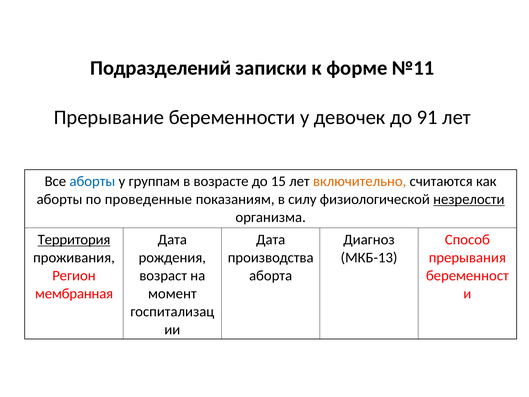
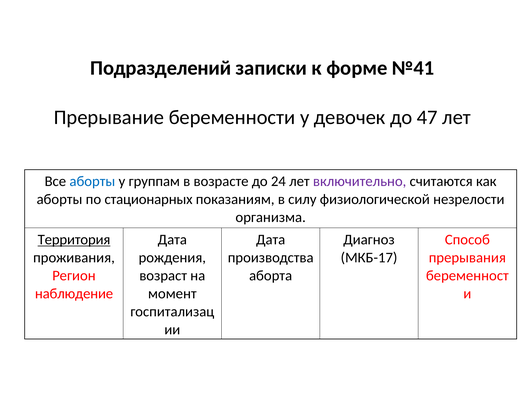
№11: №11 -> №41 (413, 68)
91: 91 -> 47 (427, 117)
15: 15 -> 24 (278, 181)
включительно colour: orange -> purple (360, 181)
проведенные: проведенные -> стационарных (149, 199)
незрелости underline: present -> none (469, 199)
МКБ-13: МКБ-13 -> МКБ-17 (369, 257)
мембранная: мембранная -> наблюдение (74, 293)
